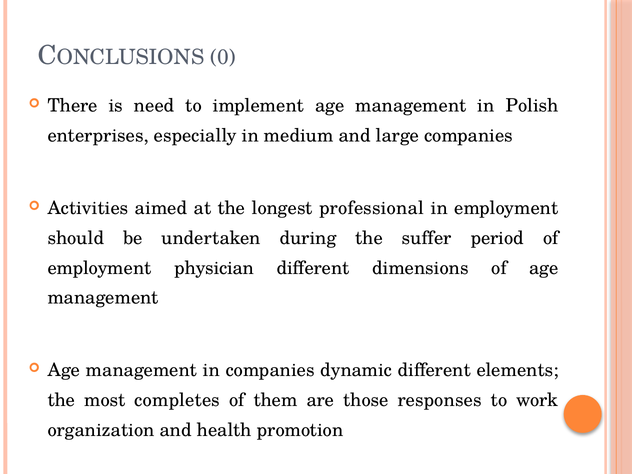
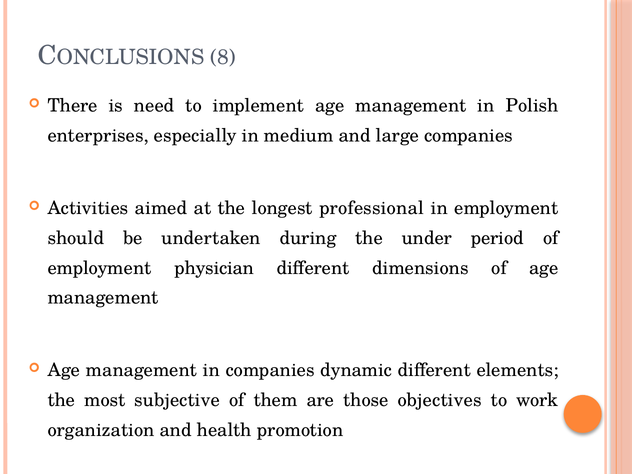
0: 0 -> 8 (223, 57)
suffer: suffer -> under (427, 238)
completes: completes -> subjective (177, 400)
responses: responses -> objectives (440, 400)
